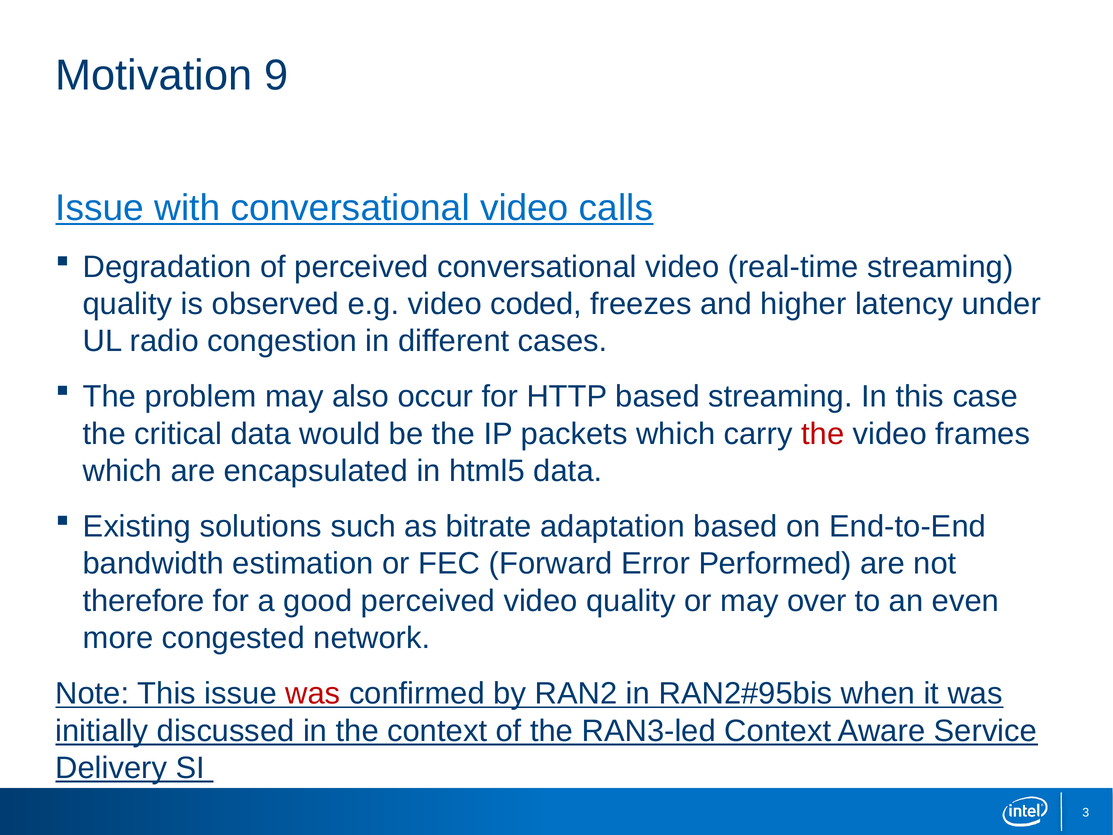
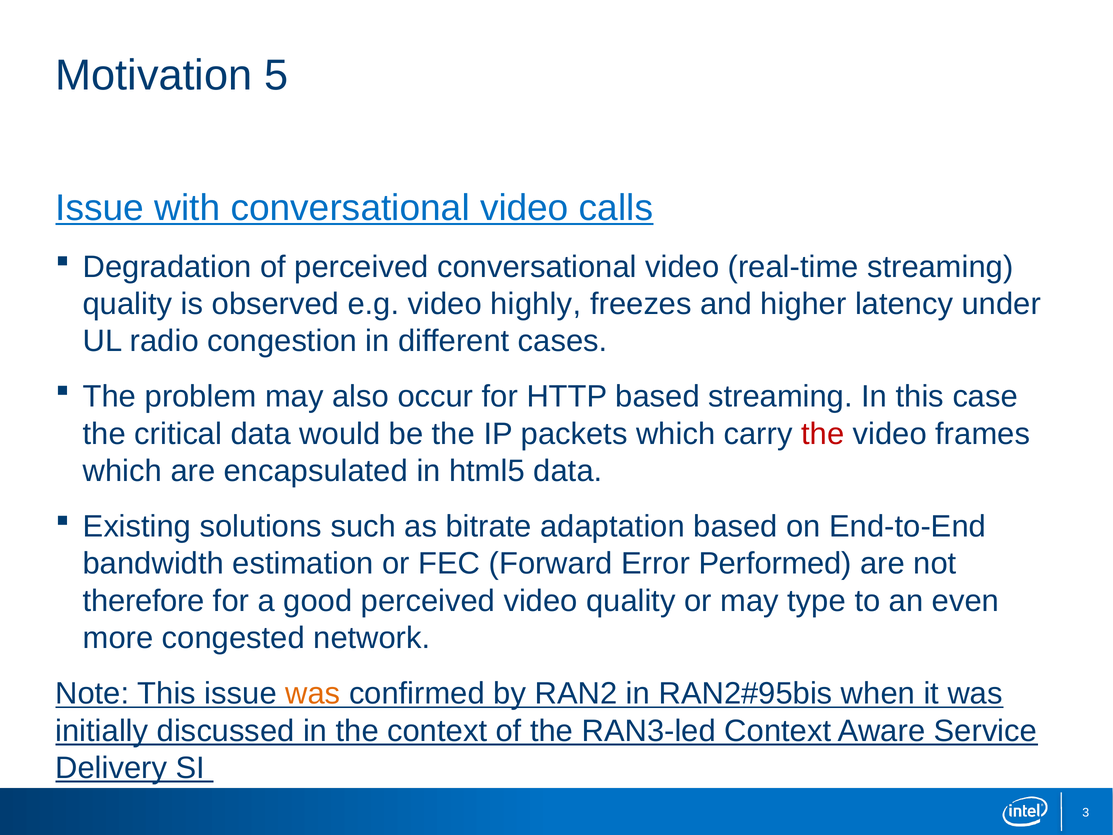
9: 9 -> 5 (276, 75)
coded: coded -> highly (536, 304)
over: over -> type (817, 601)
was colour: red -> orange (313, 693)
